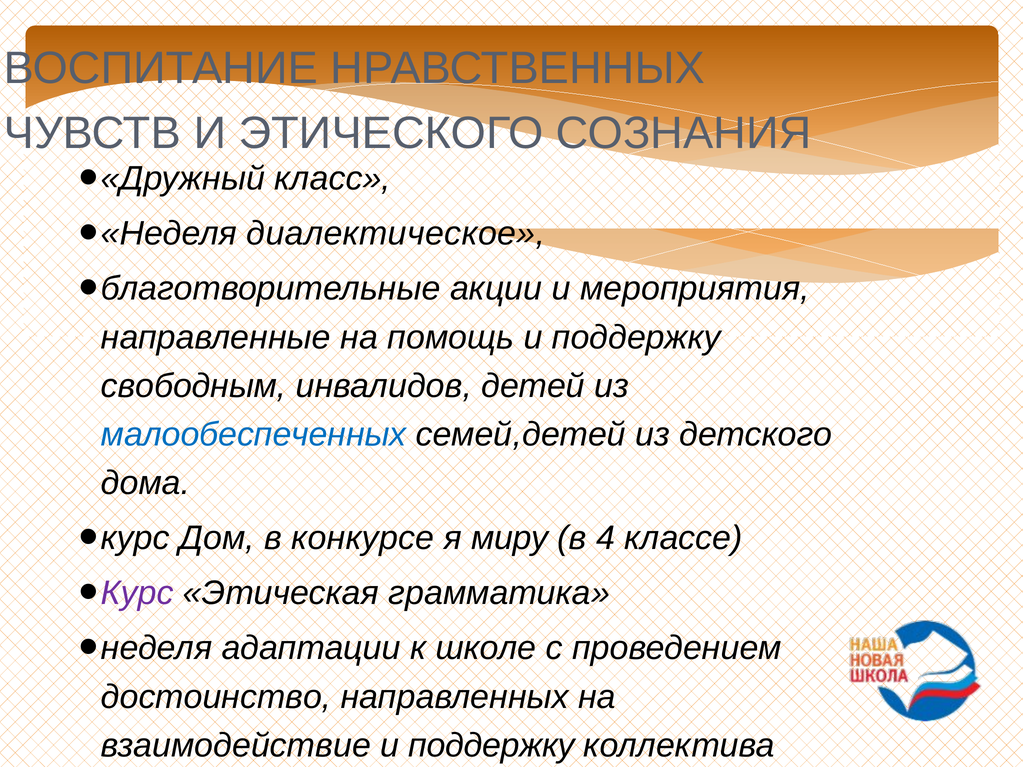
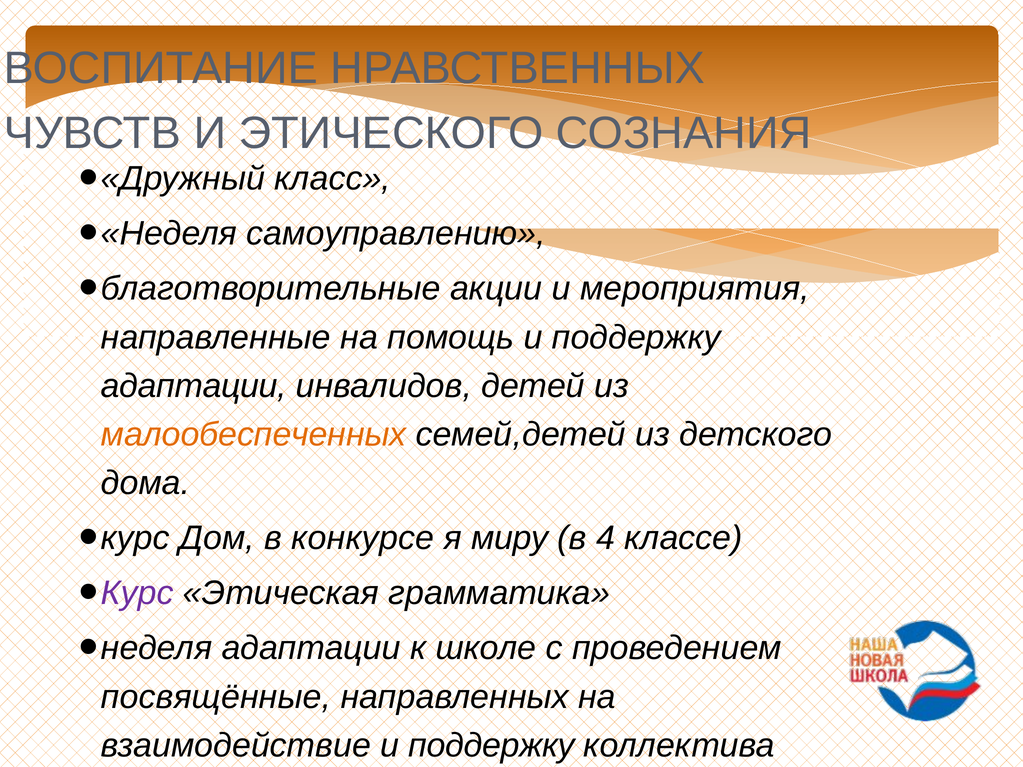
диалектическое: диалектическое -> самоуправлению (396, 234)
свободным: свободным -> адаптации (194, 386)
малообеспеченных colour: blue -> orange (254, 435)
достоинство: достоинство -> посвящённые (216, 697)
